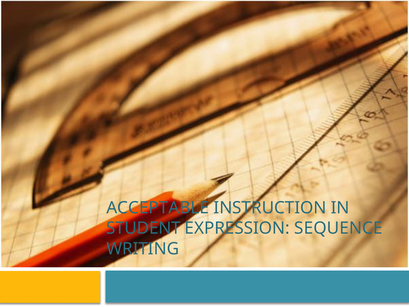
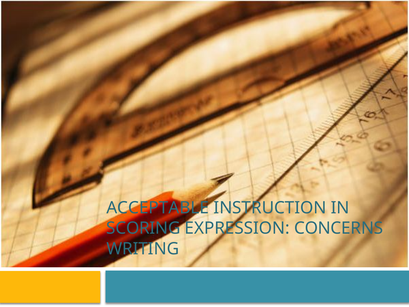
STUDENT: STUDENT -> SCORING (143, 228)
SEQUENCE: SEQUENCE -> CONCERNS (339, 228)
